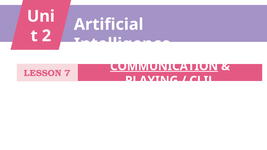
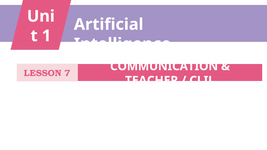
2: 2 -> 1 (46, 36)
COMMUNICATION underline: present -> none (164, 66)
PLAYING: PLAYING -> TEACHER (152, 81)
